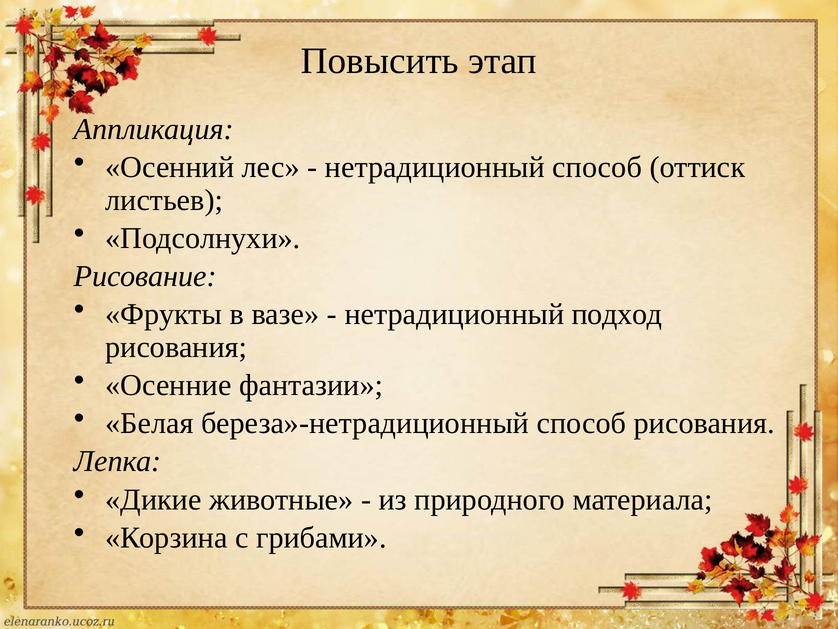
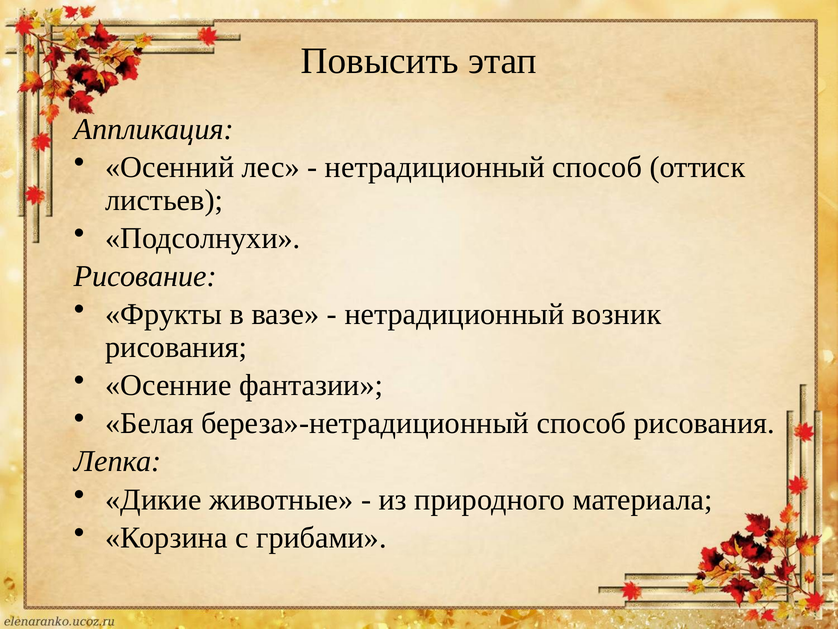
подход: подход -> возник (617, 314)
